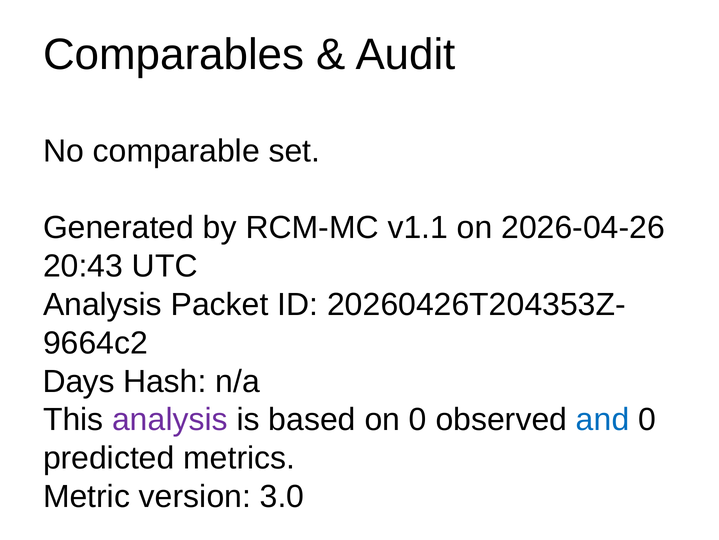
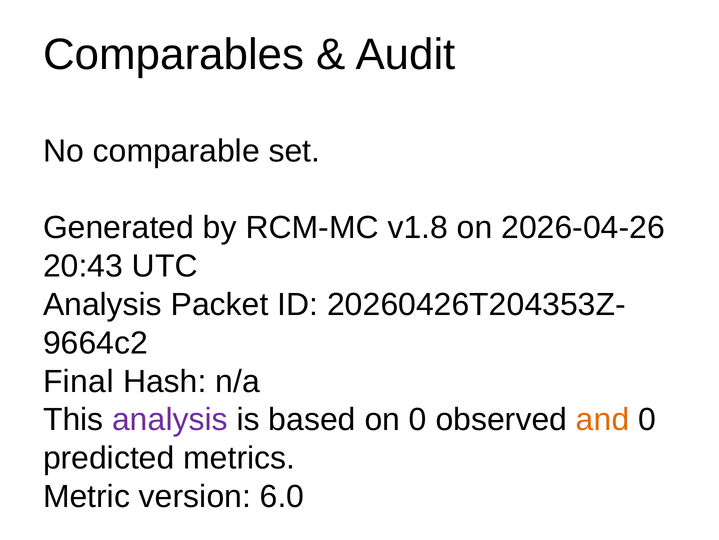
v1.1: v1.1 -> v1.8 (418, 227)
Days: Days -> Final (78, 381)
and colour: blue -> orange (603, 419)
3.0: 3.0 -> 6.0 (282, 496)
